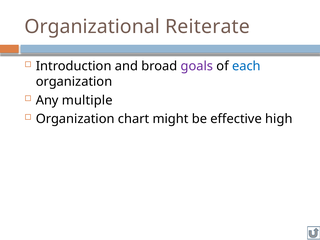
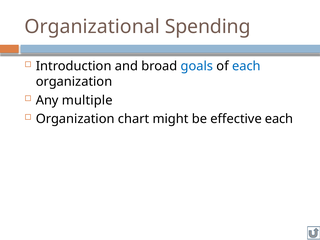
Reiterate: Reiterate -> Spending (208, 27)
goals colour: purple -> blue (197, 66)
effective high: high -> each (279, 119)
